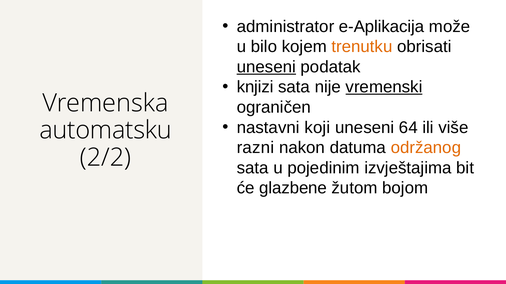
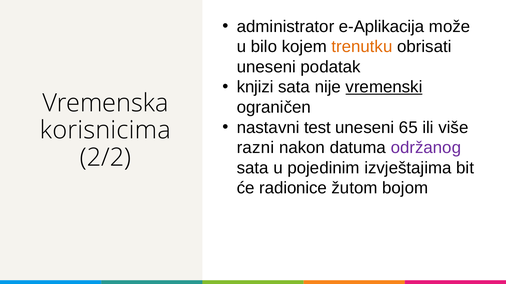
uneseni underline: present -> none (266, 67)
koji: koji -> test (317, 128)
64: 64 -> 65 (408, 128)
automatsku: automatsku -> korisnicima (105, 131)
održanog colour: orange -> purple (426, 148)
glazbene: glazbene -> radionice (293, 188)
